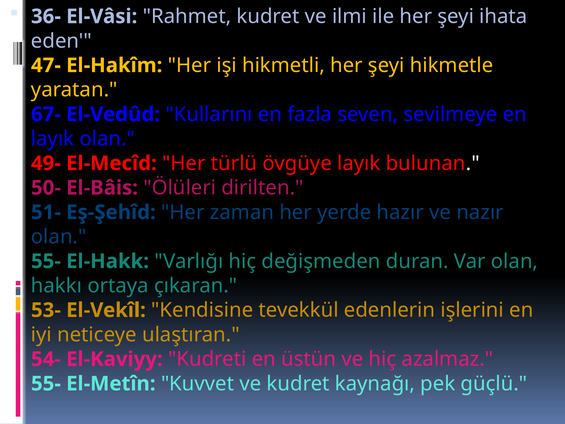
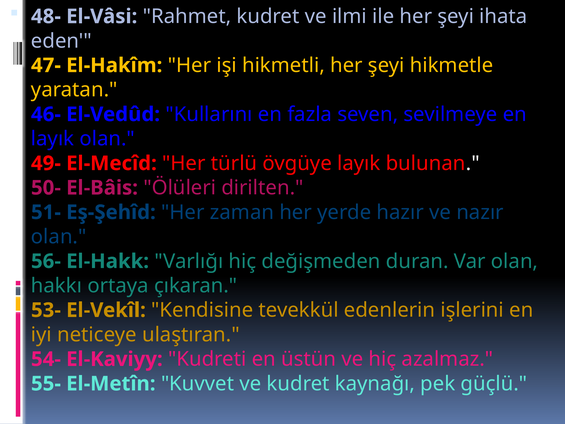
36-: 36- -> 48- (46, 16)
67-: 67- -> 46- (46, 114)
55-: 55- -> 56- (46, 261)
